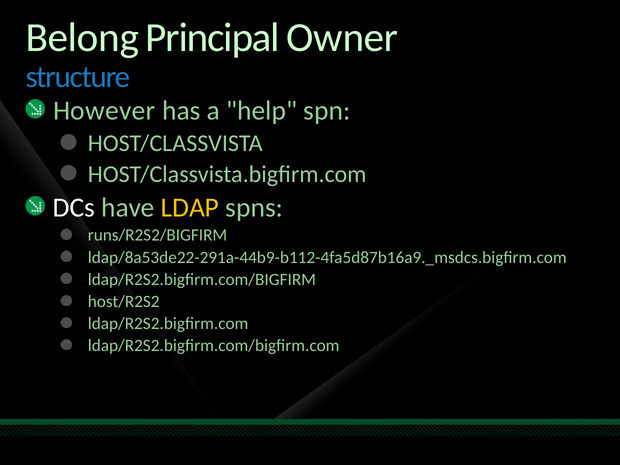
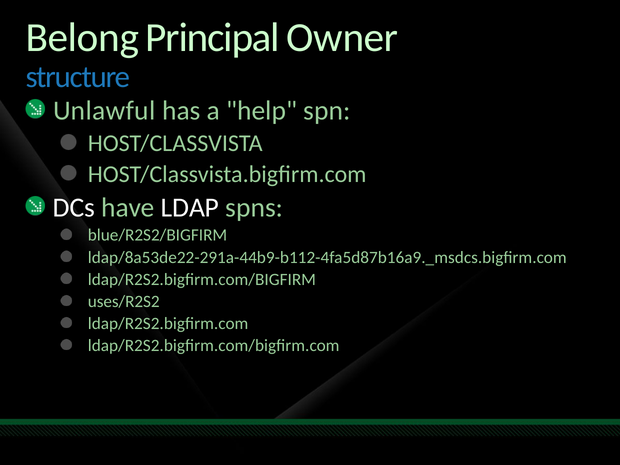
However: However -> Unlawful (104, 111)
LDAP colour: yellow -> white (190, 208)
runs/R2S2/BIGFIRM: runs/R2S2/BIGFIRM -> blue/R2S2/BIGFIRM (158, 235)
host/R2S2: host/R2S2 -> uses/R2S2 (124, 301)
